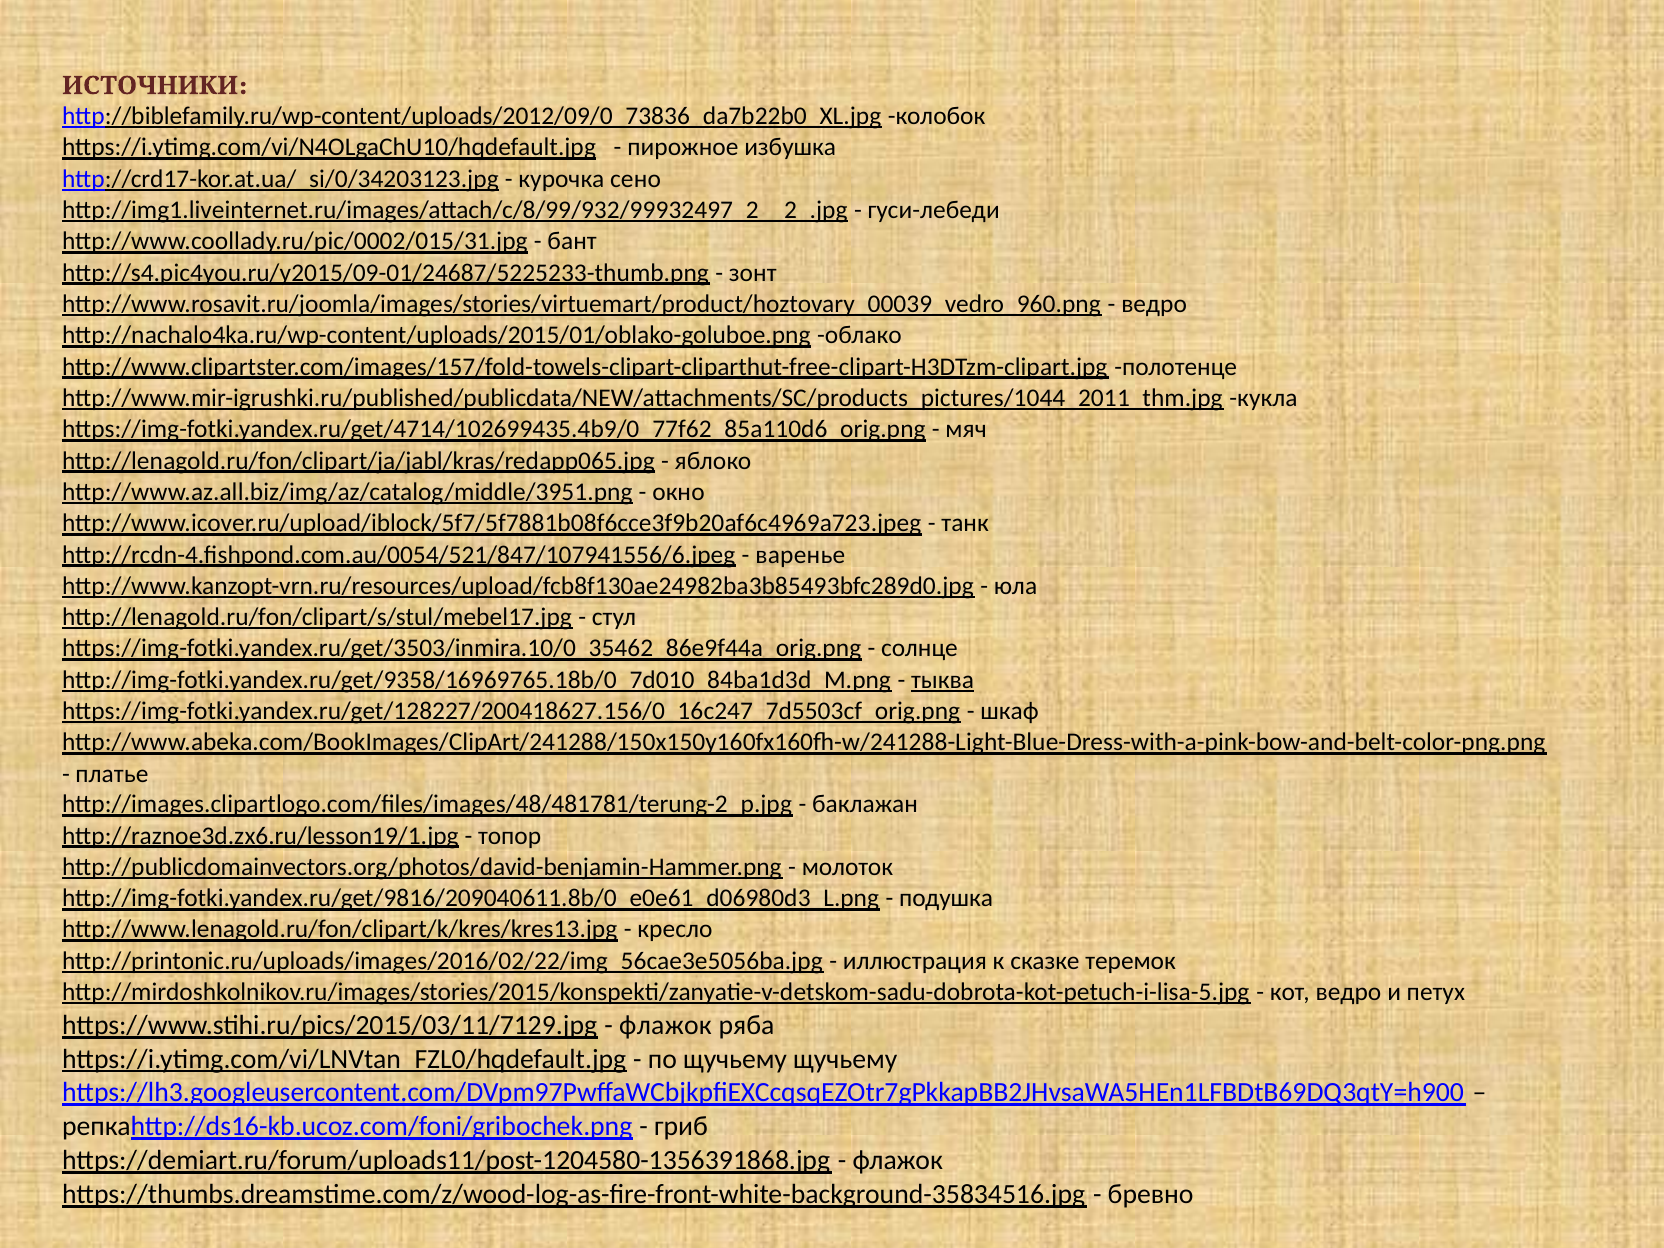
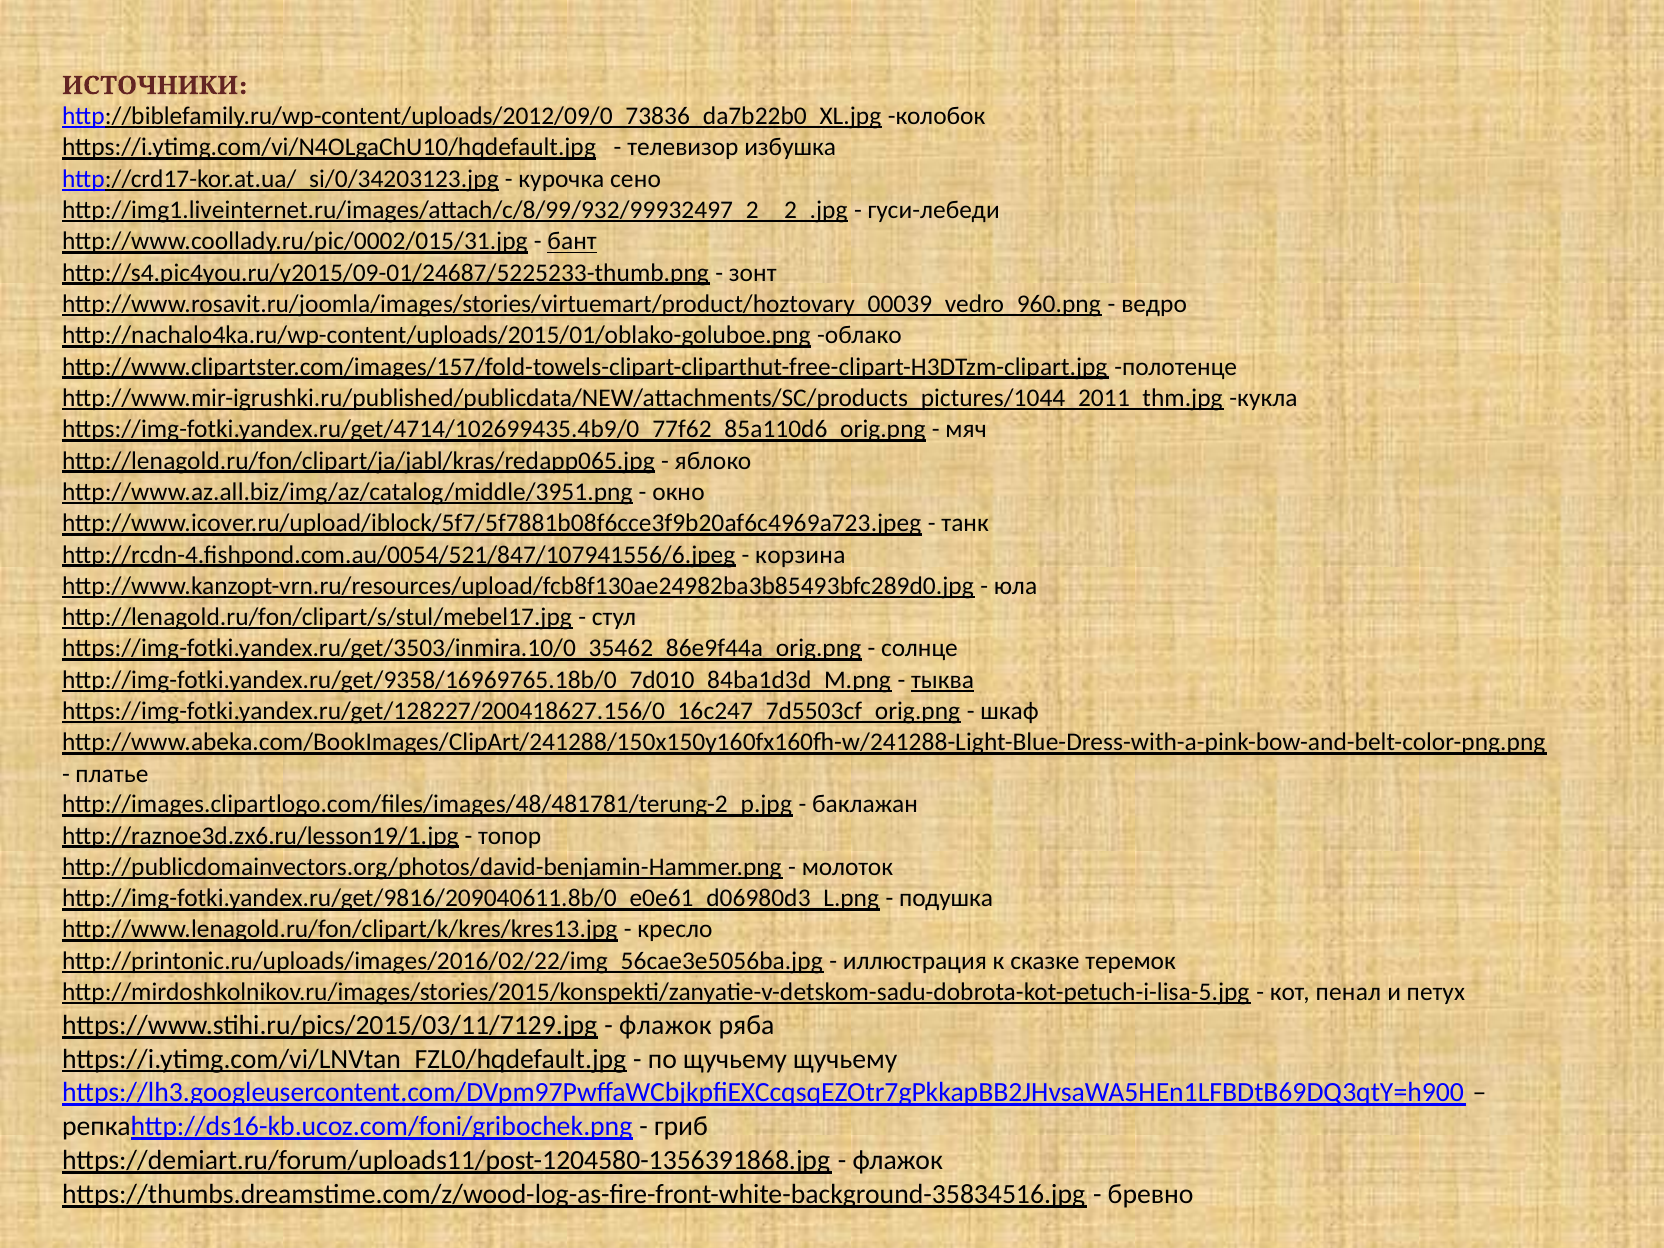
пирожное: пирожное -> телевизор (683, 148)
бант underline: none -> present (572, 241)
варенье: варенье -> корзина (800, 555)
кот ведро: ведро -> пенал (1348, 992)
